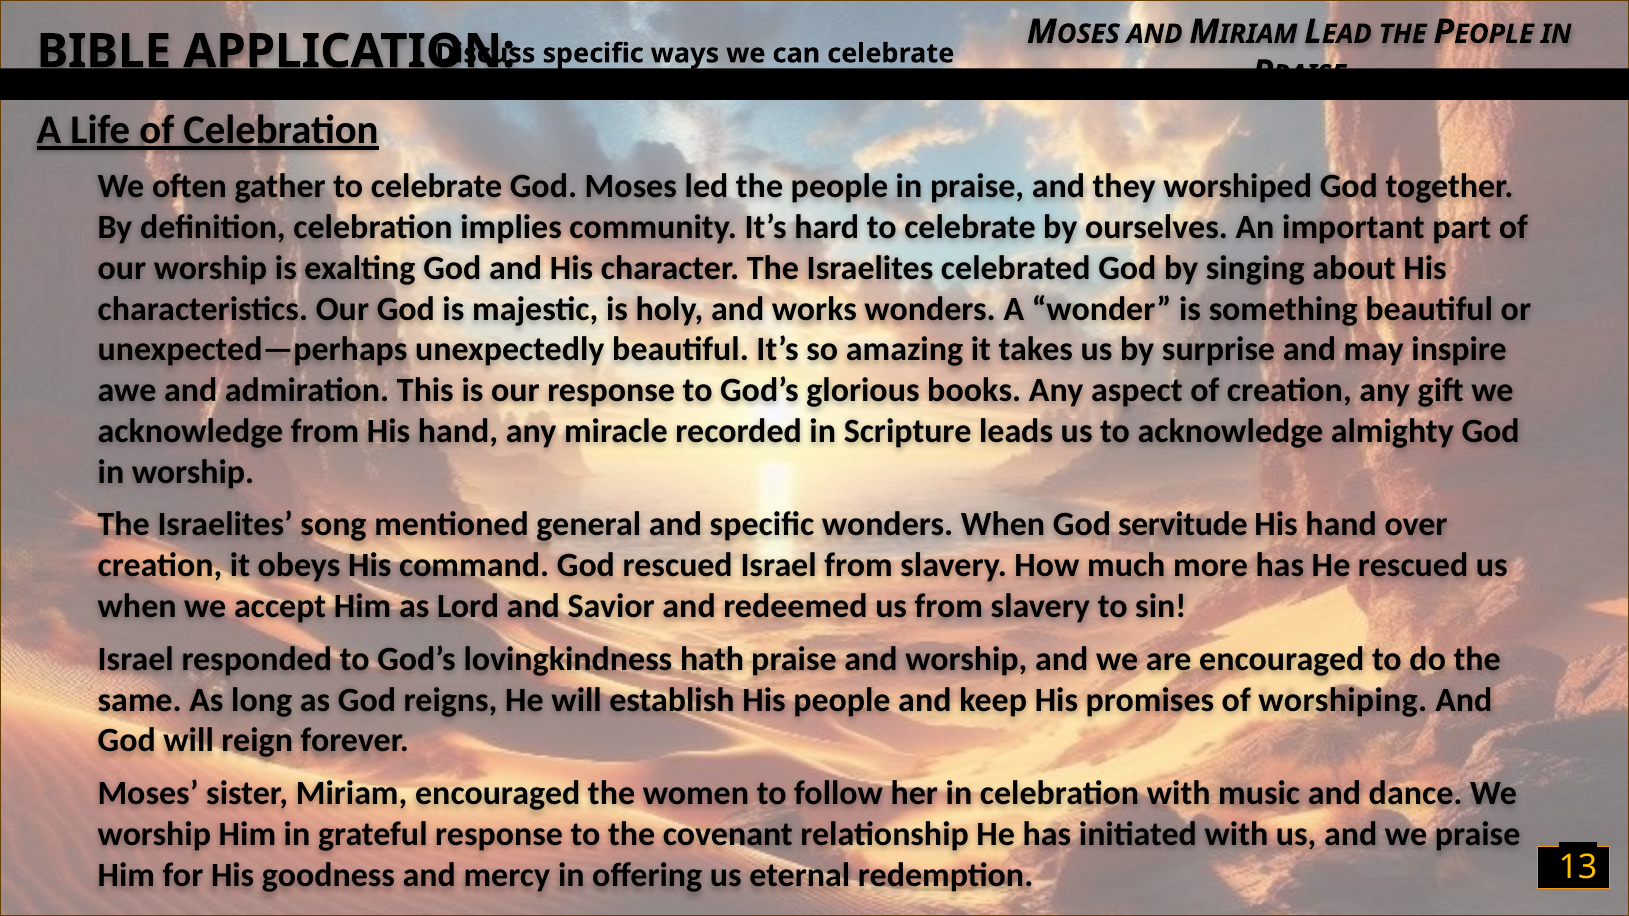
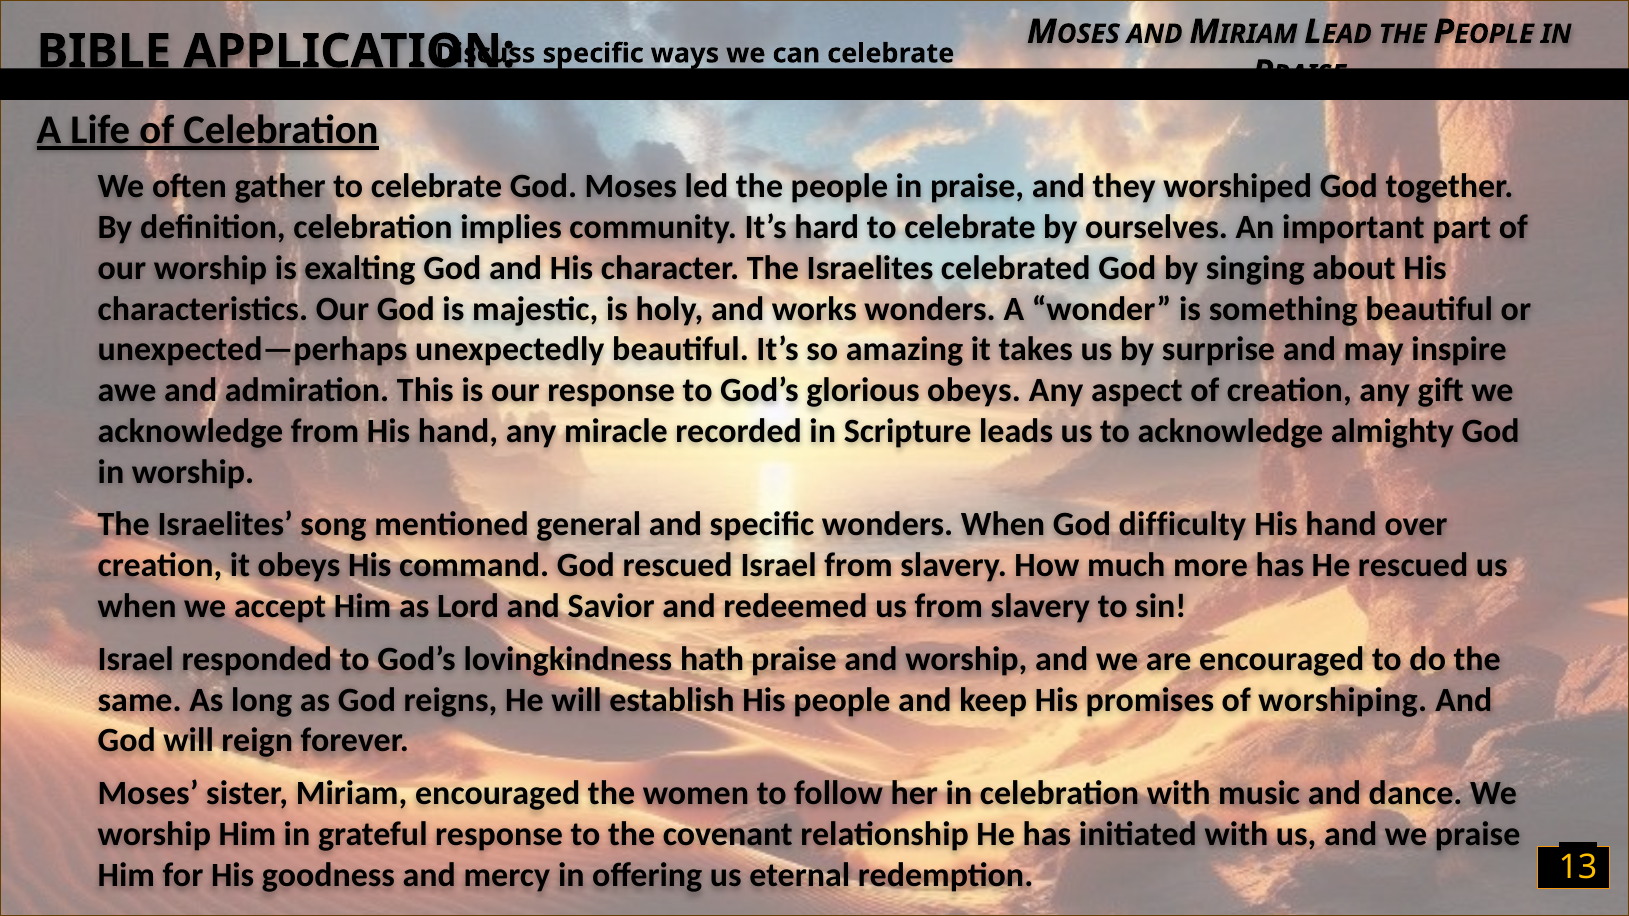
glorious books: books -> obeys (974, 391)
servitude: servitude -> difficulty (1182, 525)
